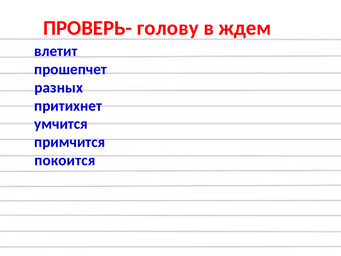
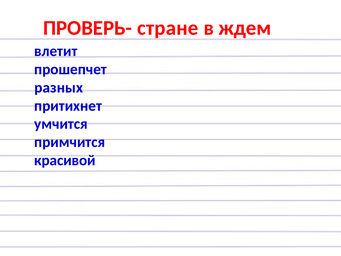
голову: голову -> стране (168, 28)
покоится: покоится -> красивой (65, 160)
